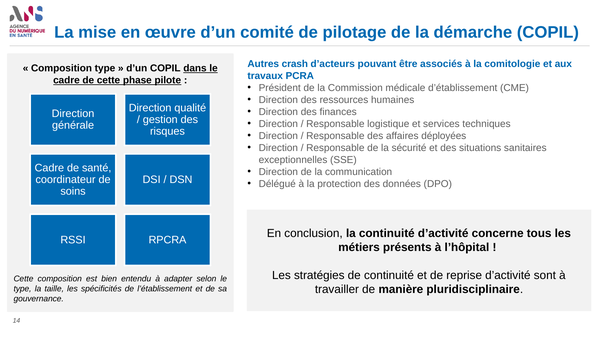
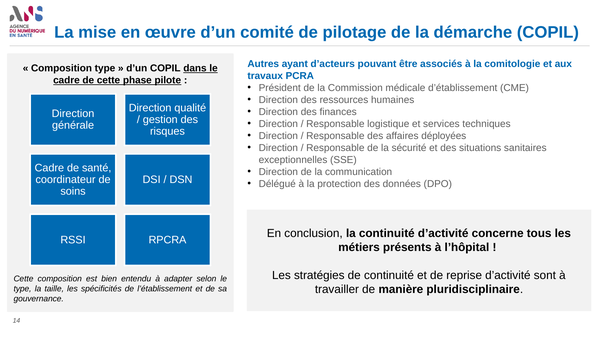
crash: crash -> ayant (295, 64)
